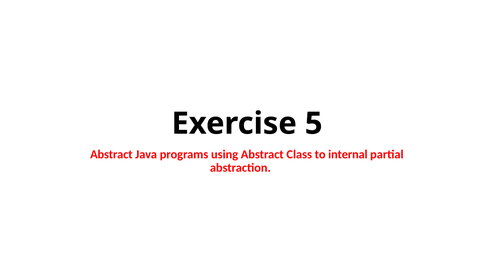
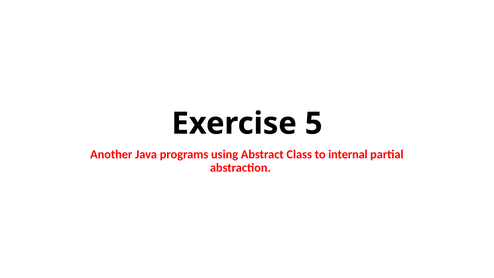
Abstract: Abstract -> Another (111, 154)
